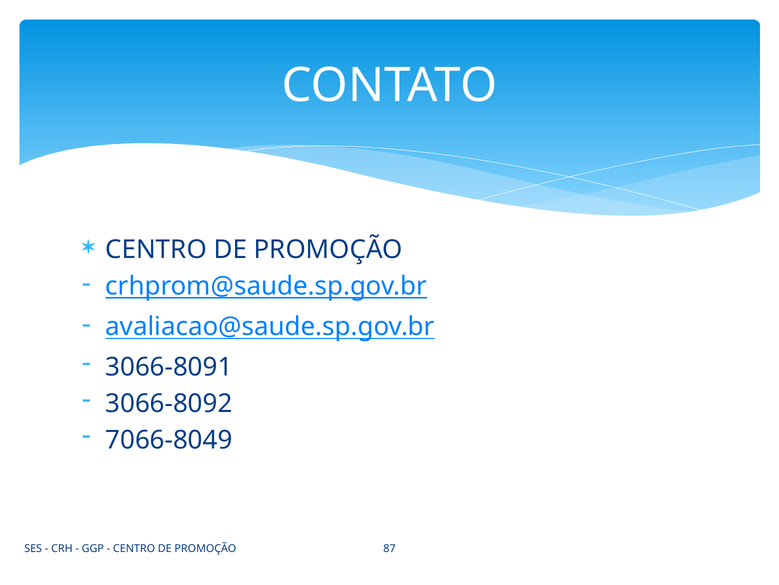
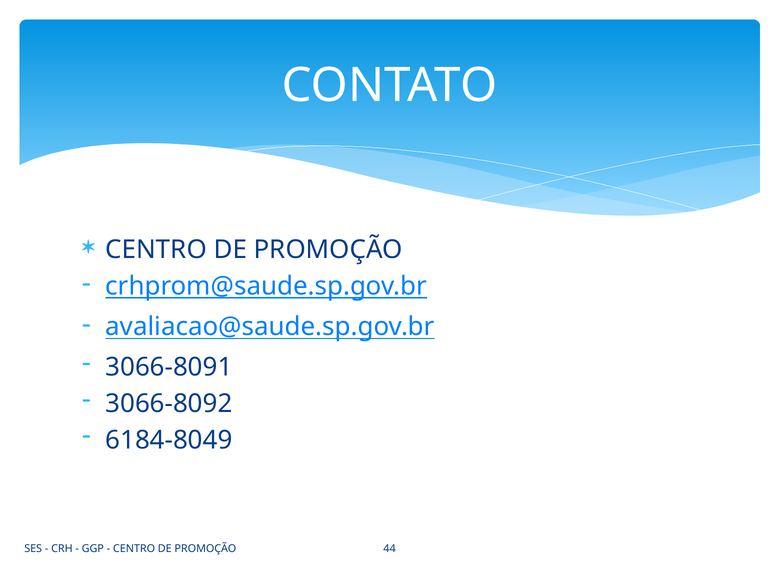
7066-8049: 7066-8049 -> 6184-8049 (169, 440)
87: 87 -> 44 (390, 548)
